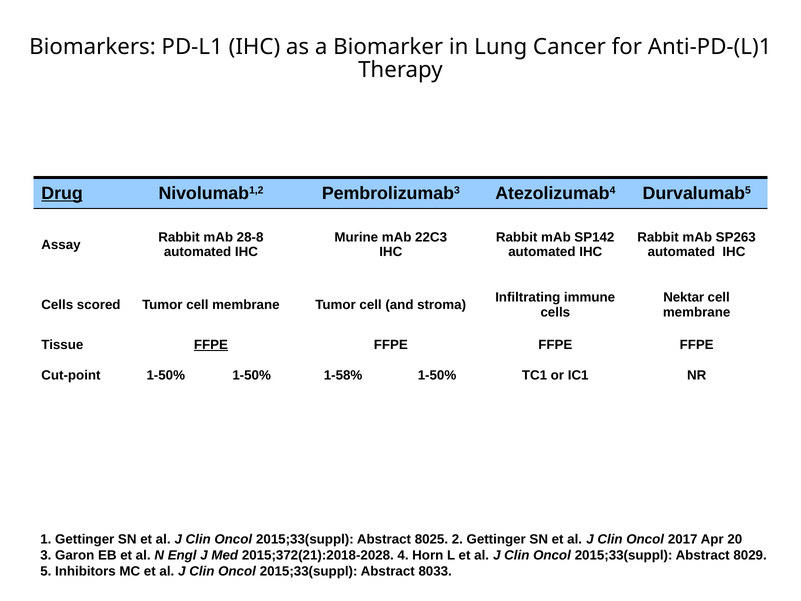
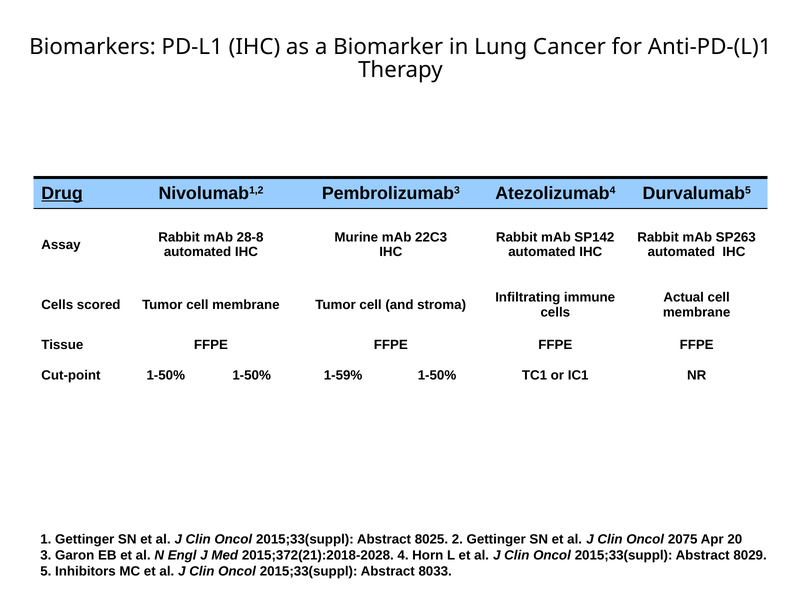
Nektar: Nektar -> Actual (684, 297)
FFPE underline: present -> none (211, 345)
1-58%: 1-58% -> 1-59% (343, 375)
2017: 2017 -> 2075 (683, 539)
